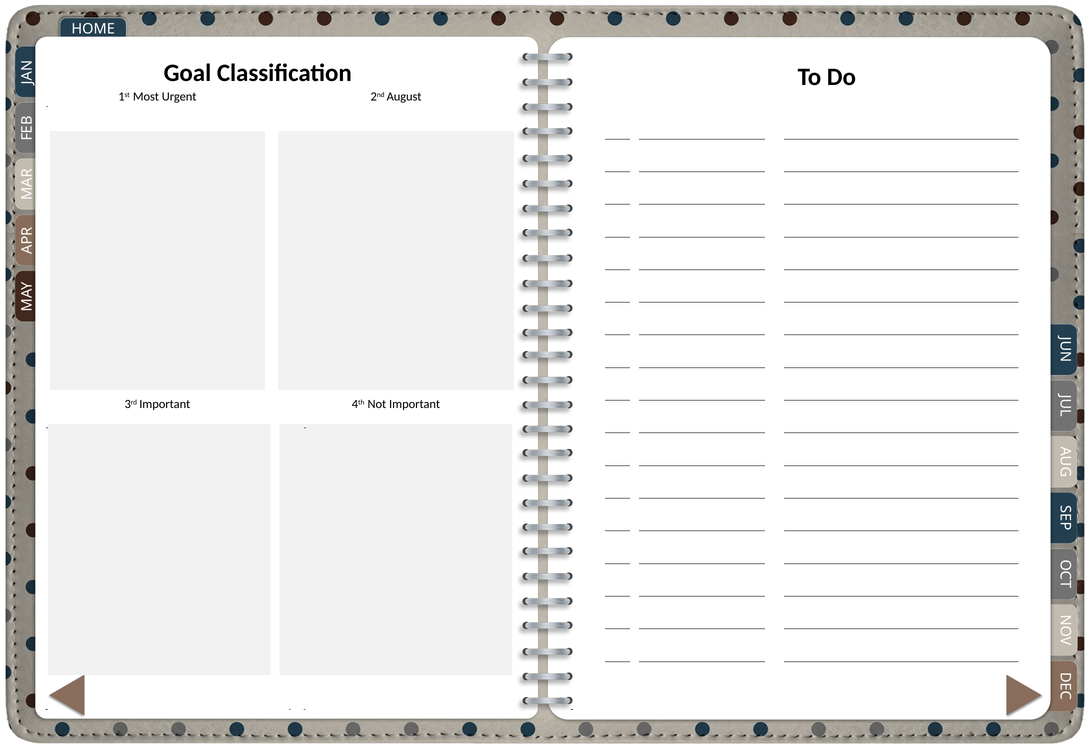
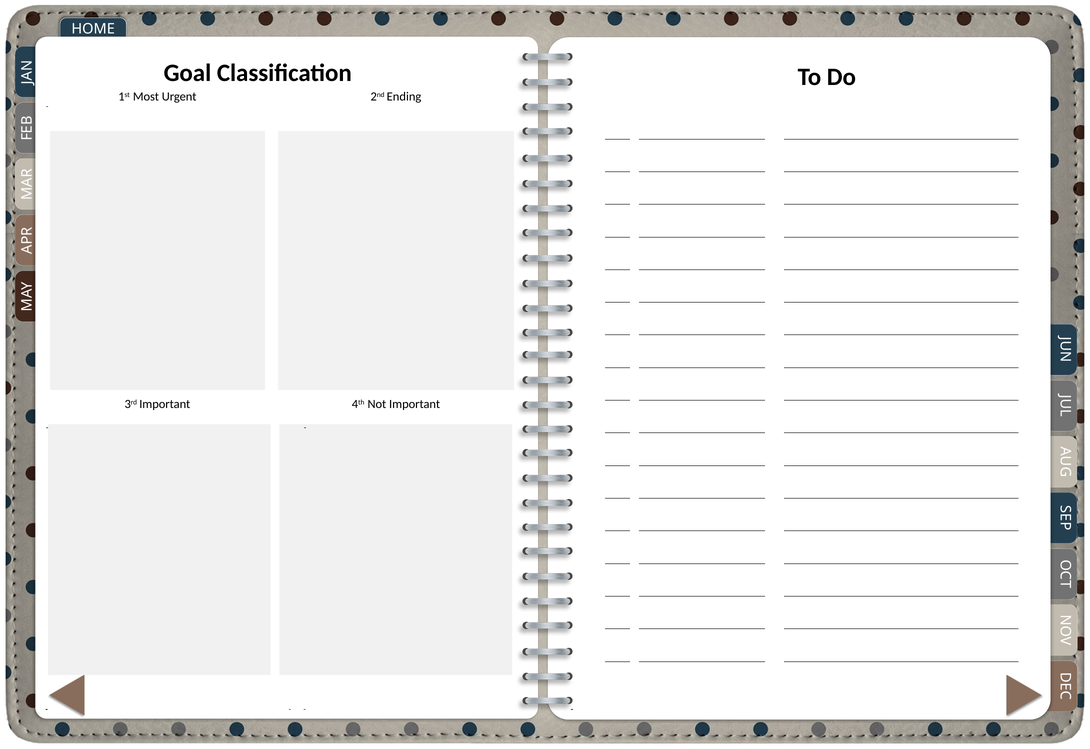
August: August -> Ending (404, 97)
